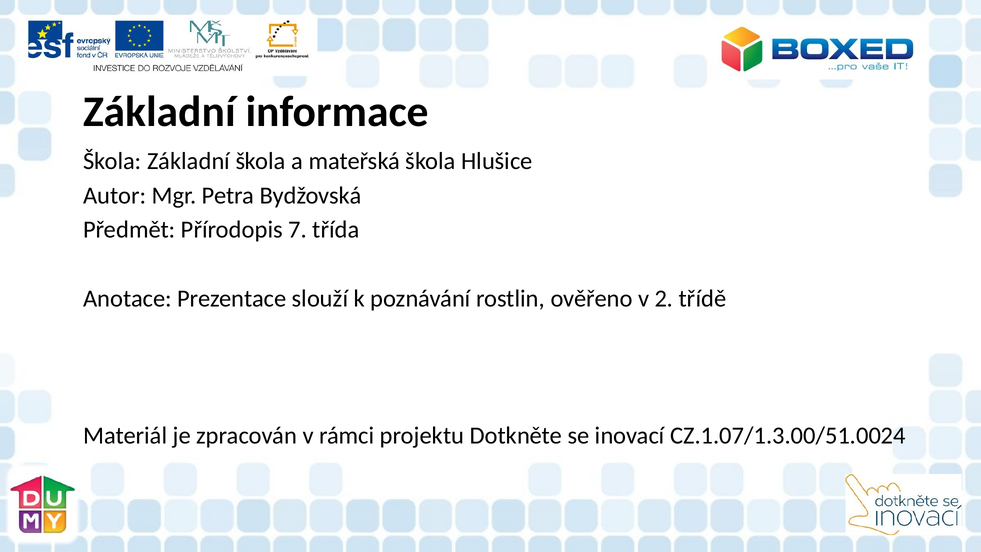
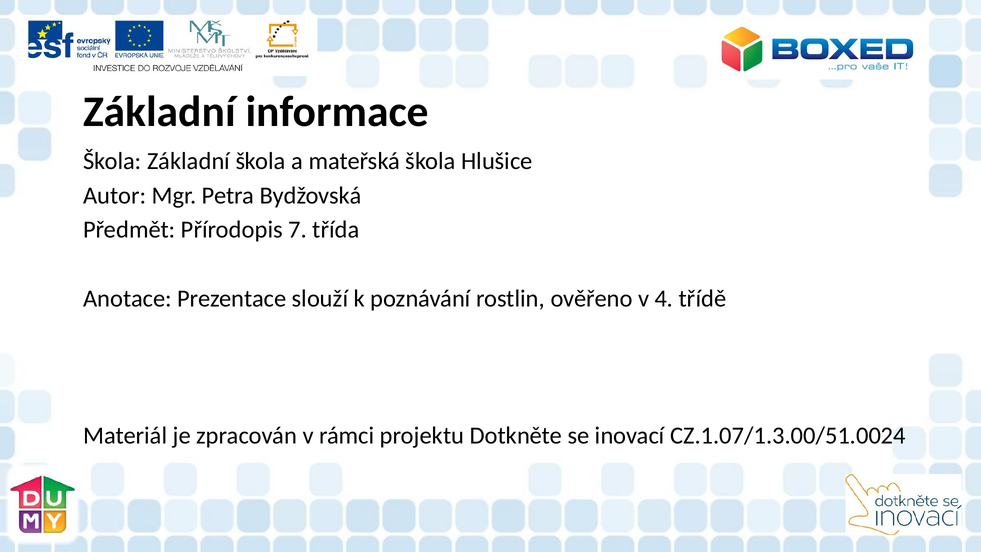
2: 2 -> 4 (664, 298)
